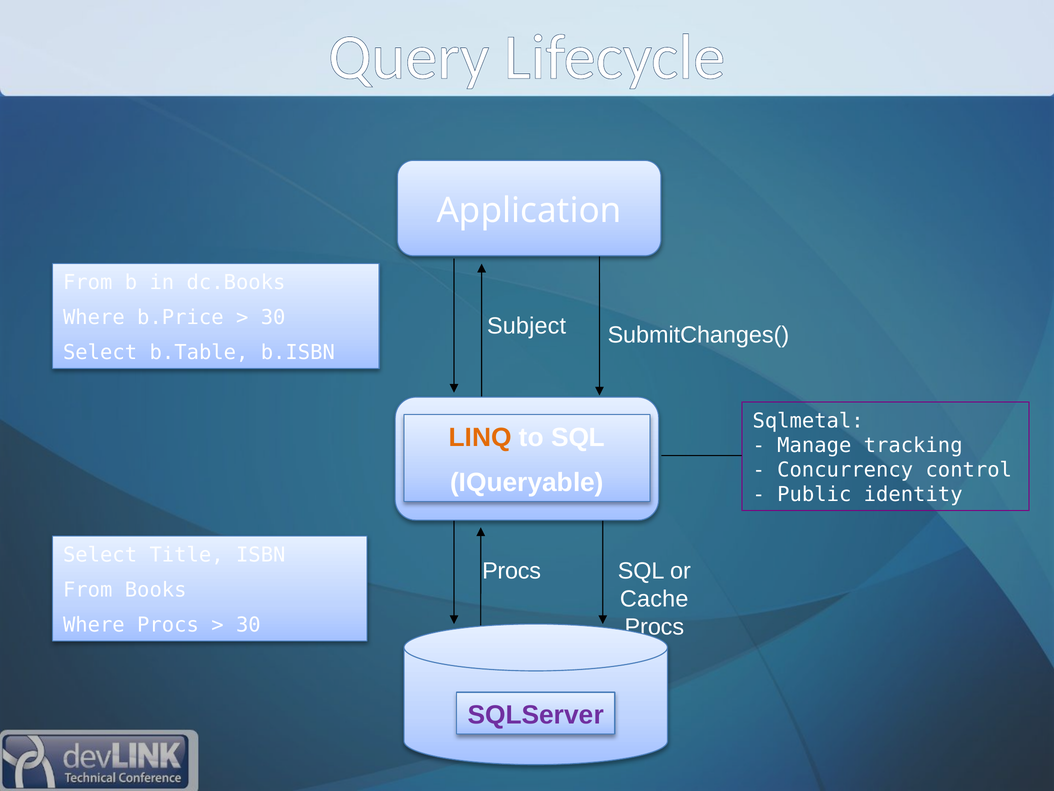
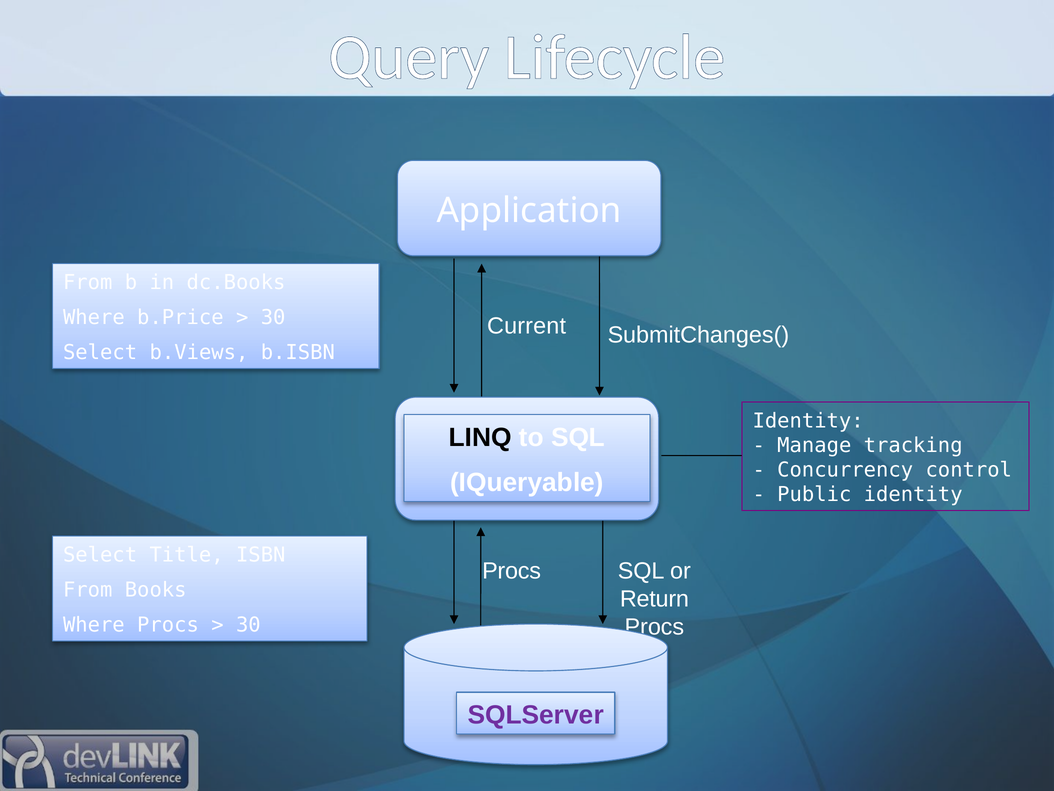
Subject: Subject -> Current (527, 326)
b.Table: b.Table -> b.Views (199, 352)
Sqlmetal: Sqlmetal -> Identity (808, 421)
LINQ colour: orange -> black (480, 437)
Cache: Cache -> Return (654, 599)
